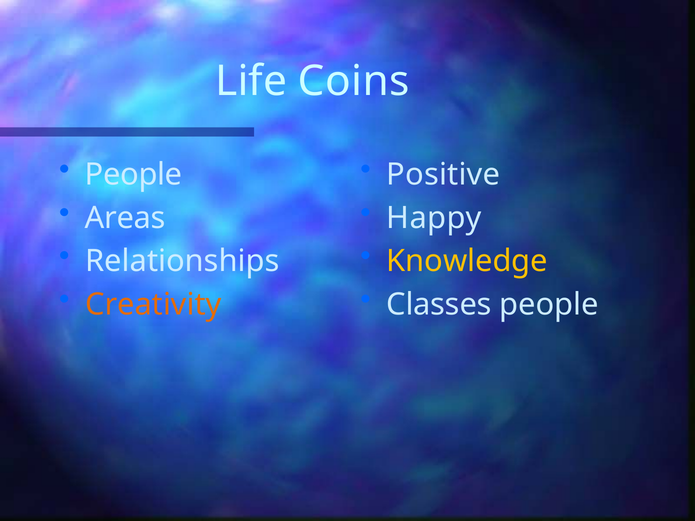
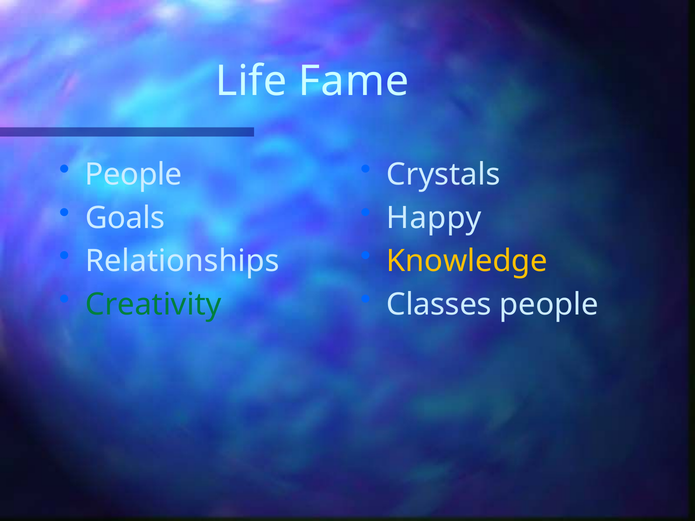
Coins: Coins -> Fame (354, 81)
Positive: Positive -> Crystals (443, 175)
Areas: Areas -> Goals (125, 218)
Creativity colour: orange -> green (153, 305)
